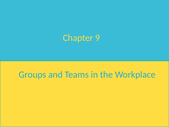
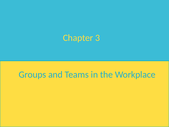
9: 9 -> 3 (98, 38)
